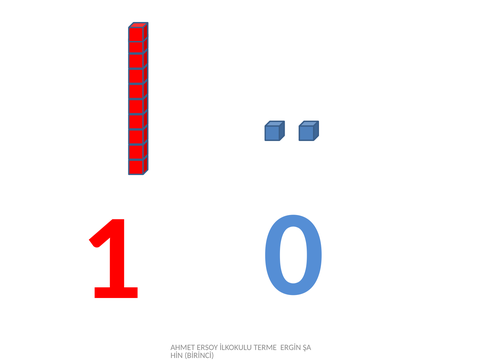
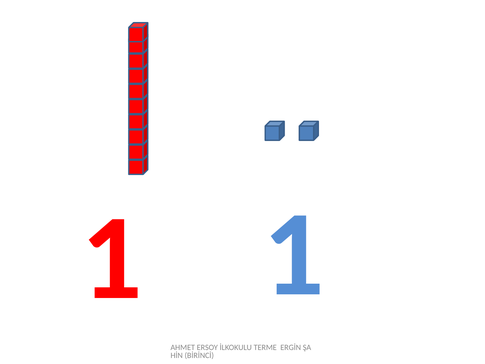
1 0: 0 -> 1 (294, 254)
